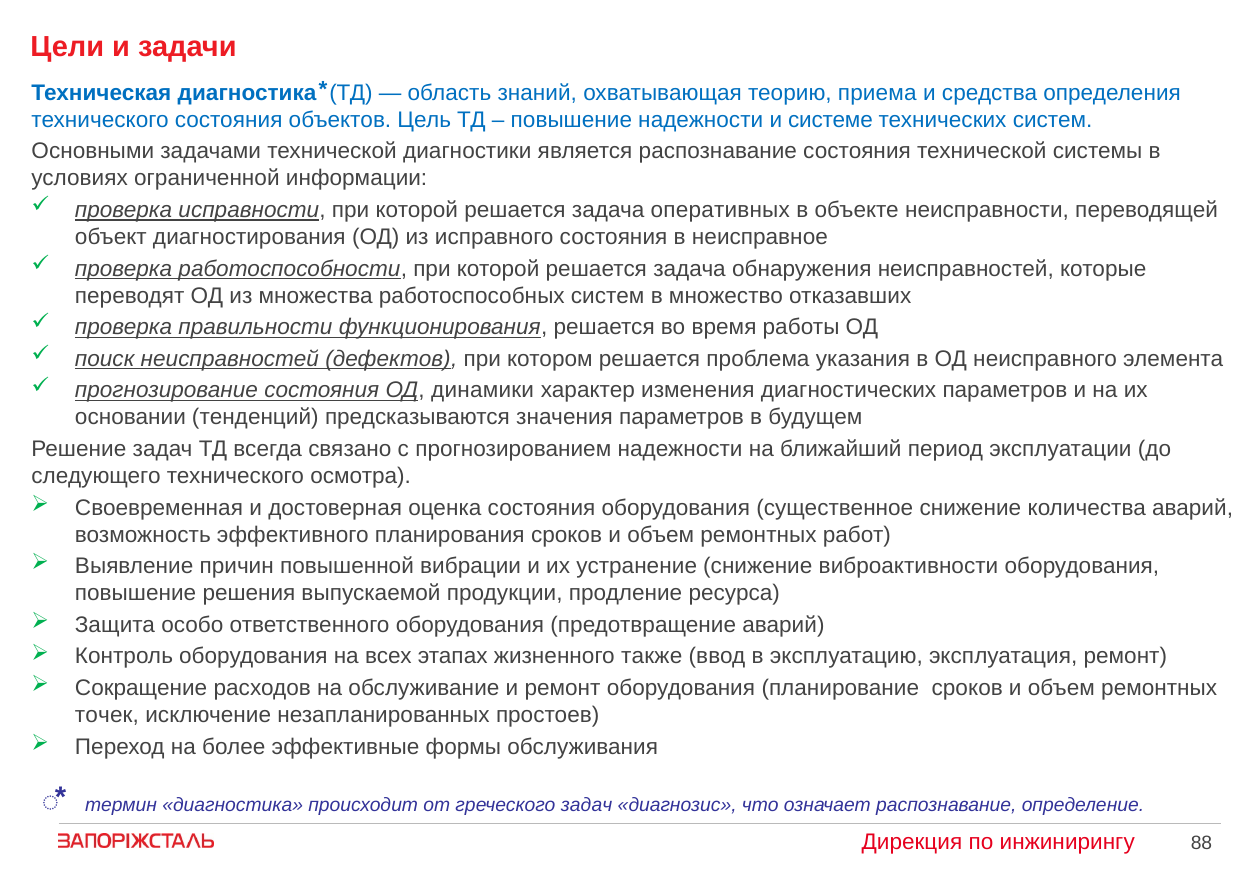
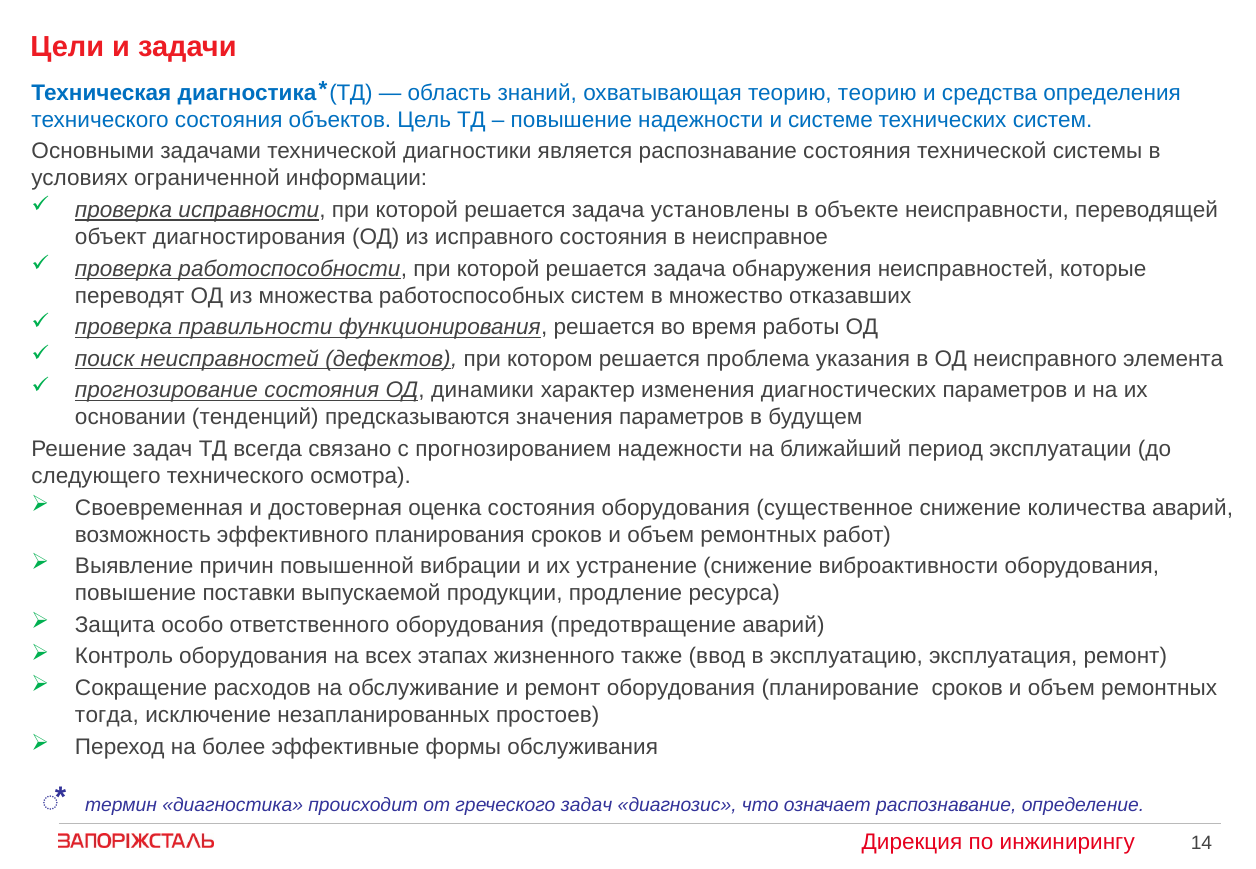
теорию приема: приема -> теорию (877, 93)
оперативных: оперативных -> установлены (720, 210)
решения: решения -> поставки (249, 594)
точек: точек -> тогда (107, 715)
88: 88 -> 14 (1201, 843)
